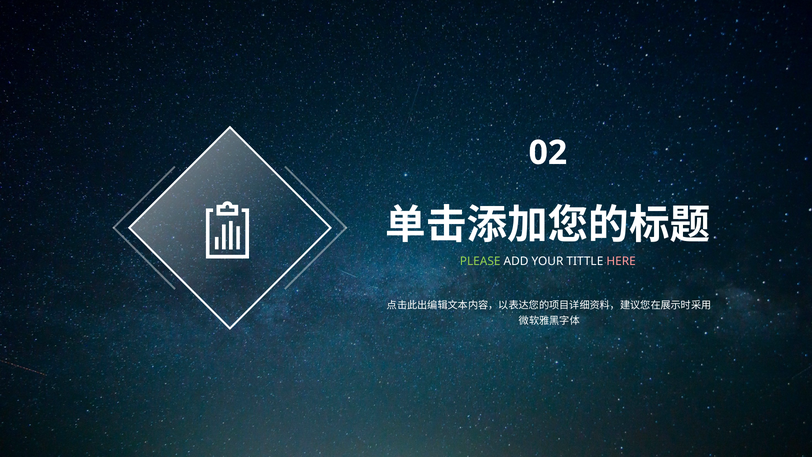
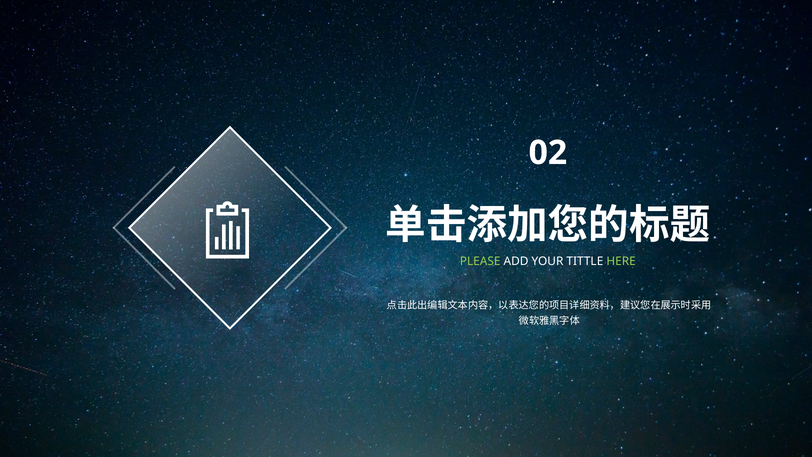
HERE colour: pink -> light green (621, 261)
